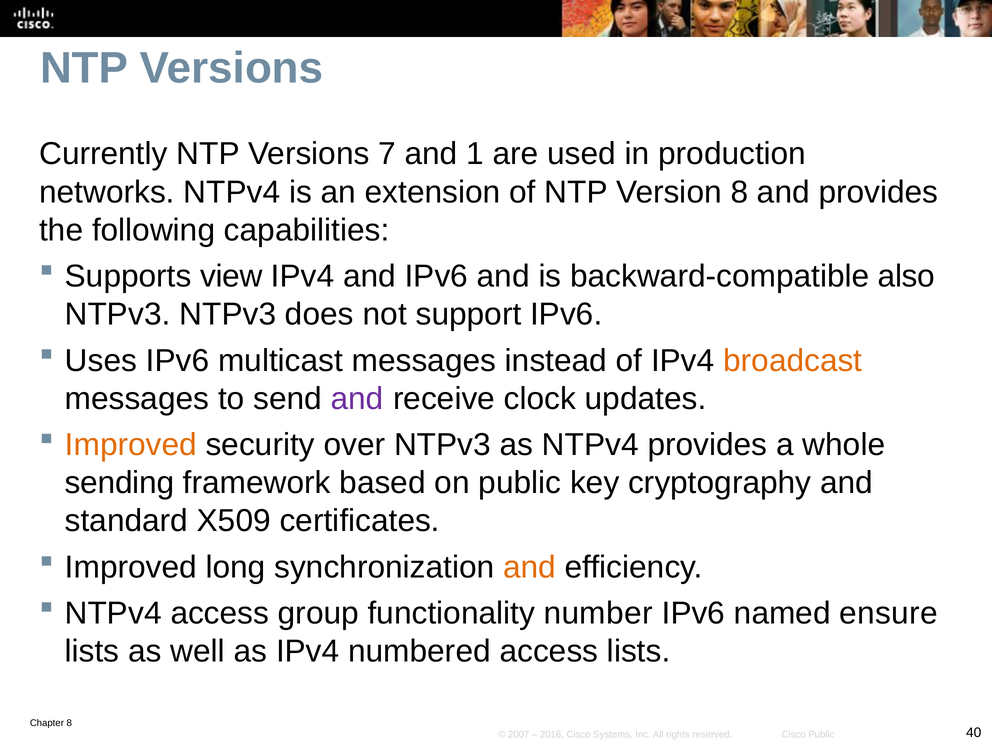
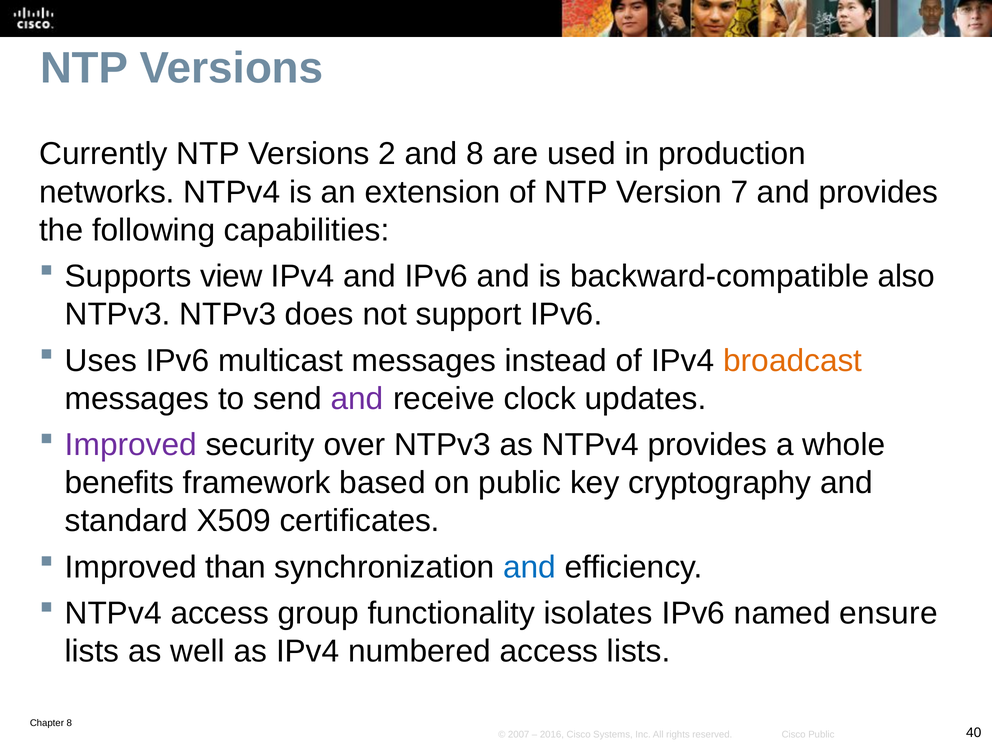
7: 7 -> 2 (387, 154)
and 1: 1 -> 8 (475, 154)
Version 8: 8 -> 7 (739, 192)
Improved colour: orange -> purple (131, 445)
sending: sending -> benefits (120, 483)
long: long -> than (236, 567)
and colour: orange -> blue (530, 567)
number: number -> isolates (598, 613)
